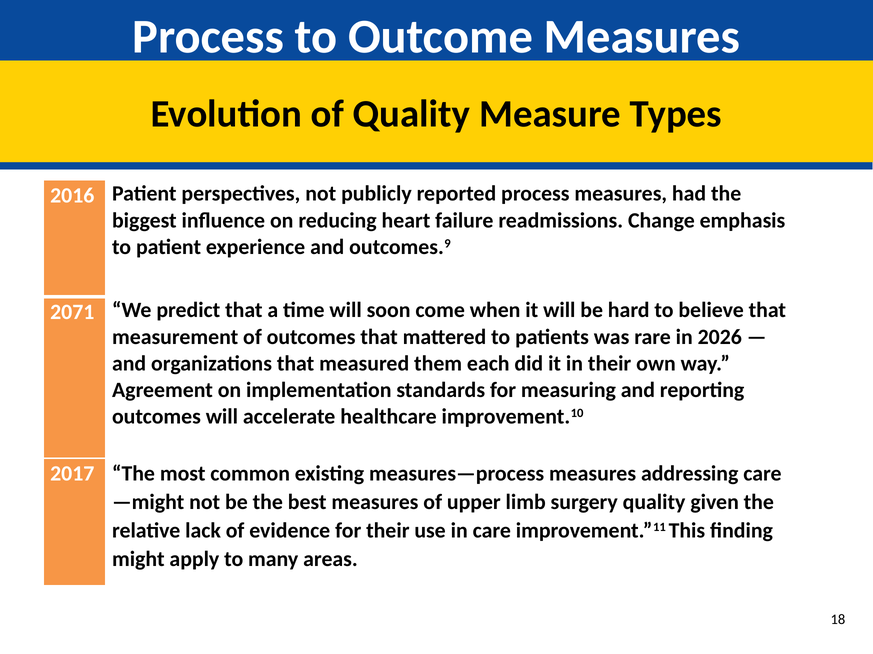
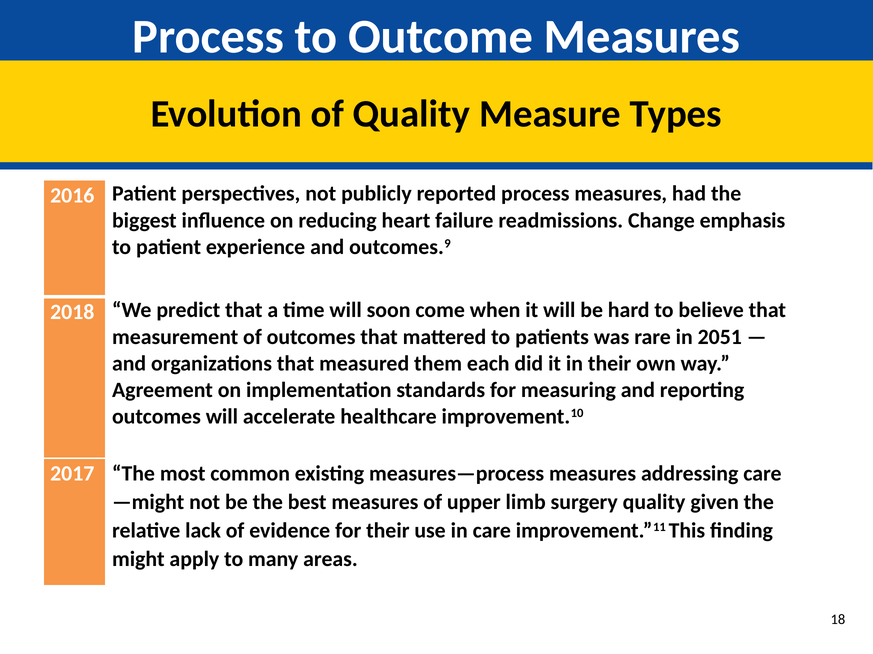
2071: 2071 -> 2018 (72, 313)
2026: 2026 -> 2051 (720, 337)
